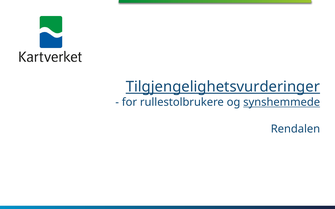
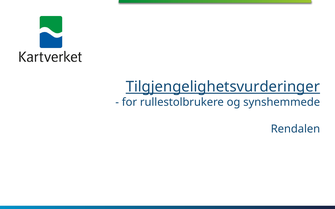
synshemmede underline: present -> none (282, 102)
